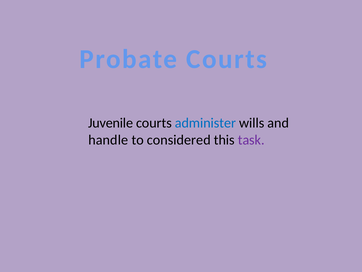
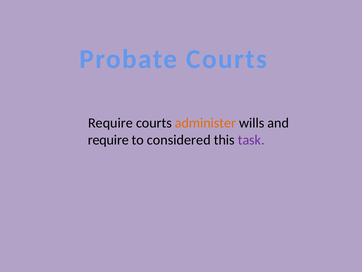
Juvenile: Juvenile -> Require (110, 123)
administer colour: blue -> orange (205, 123)
handle: handle -> require (108, 140)
